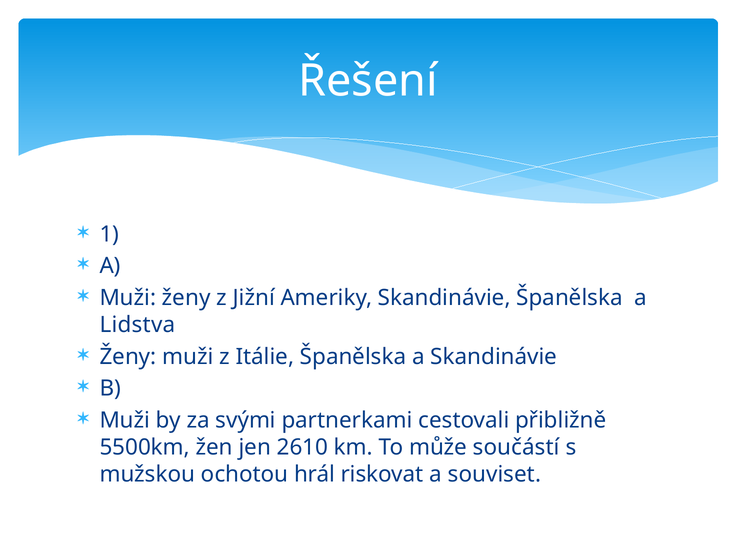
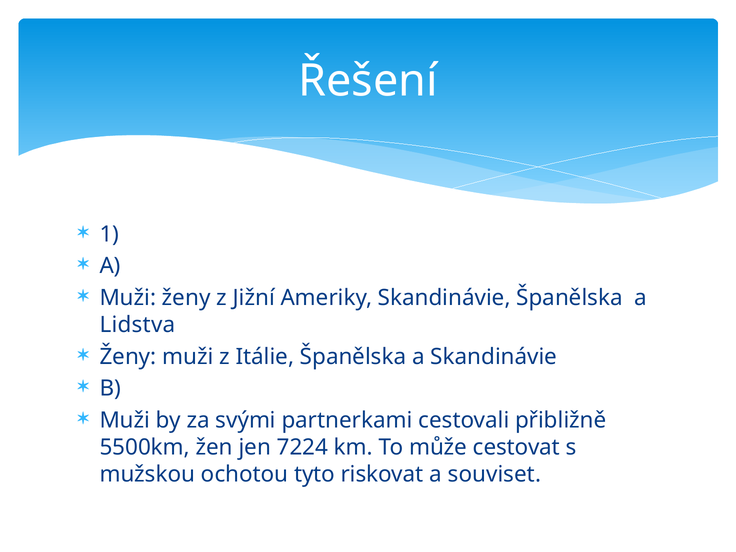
2610: 2610 -> 7224 (302, 447)
součástí: součástí -> cestovat (516, 447)
hrál: hrál -> tyto (314, 474)
